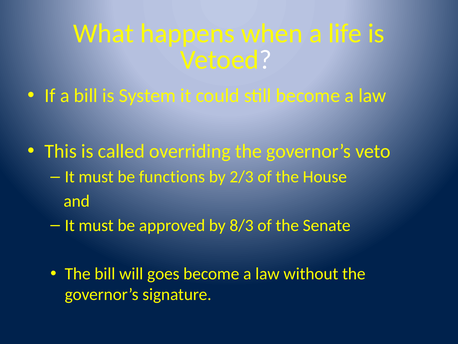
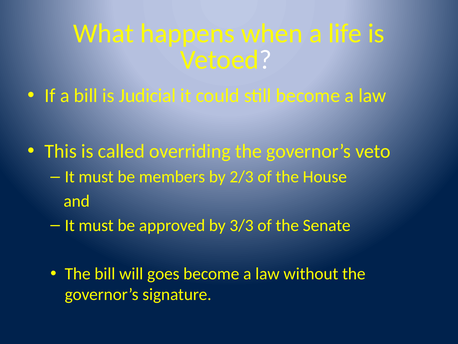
System: System -> Judicial (147, 96)
functions: functions -> members (172, 177)
8/3: 8/3 -> 3/3 (242, 225)
